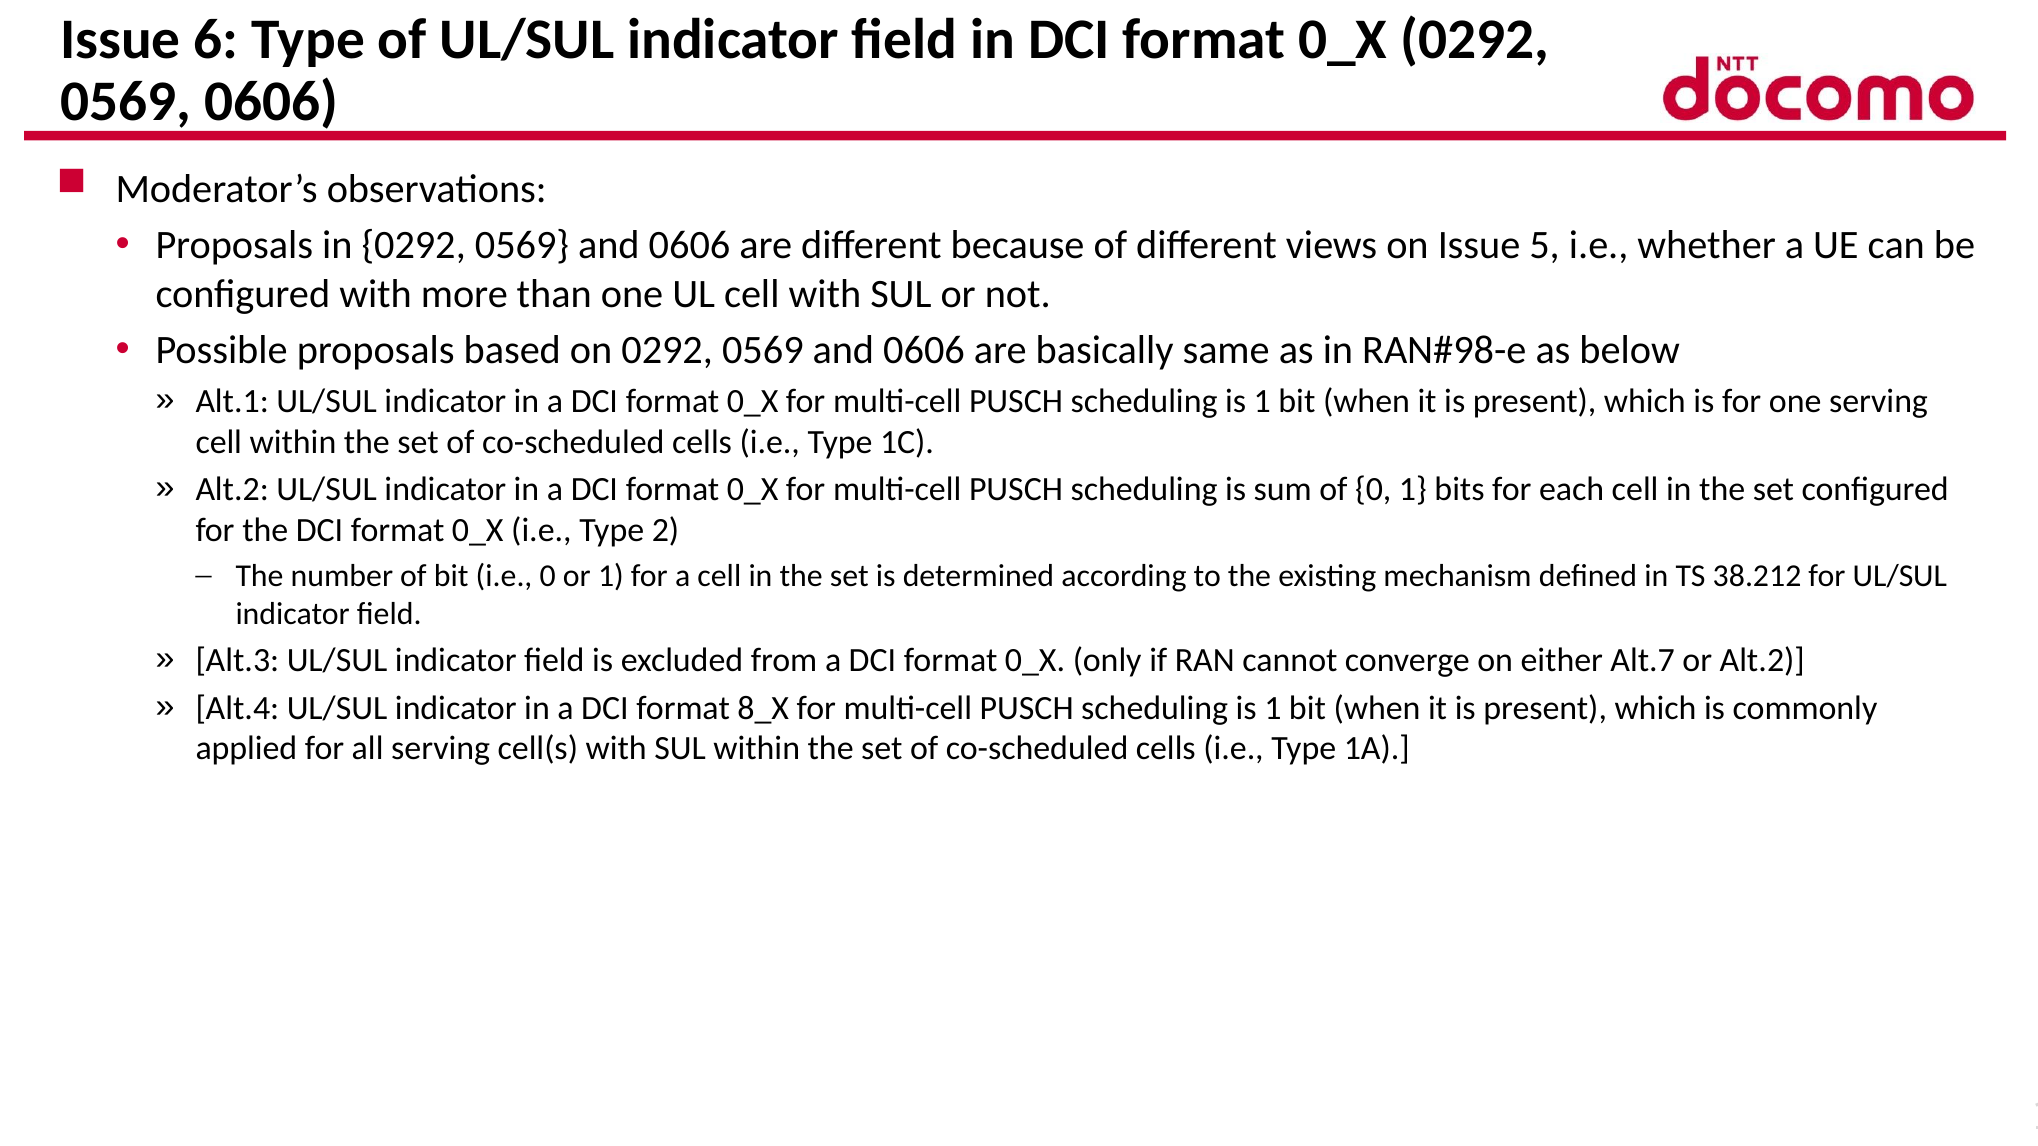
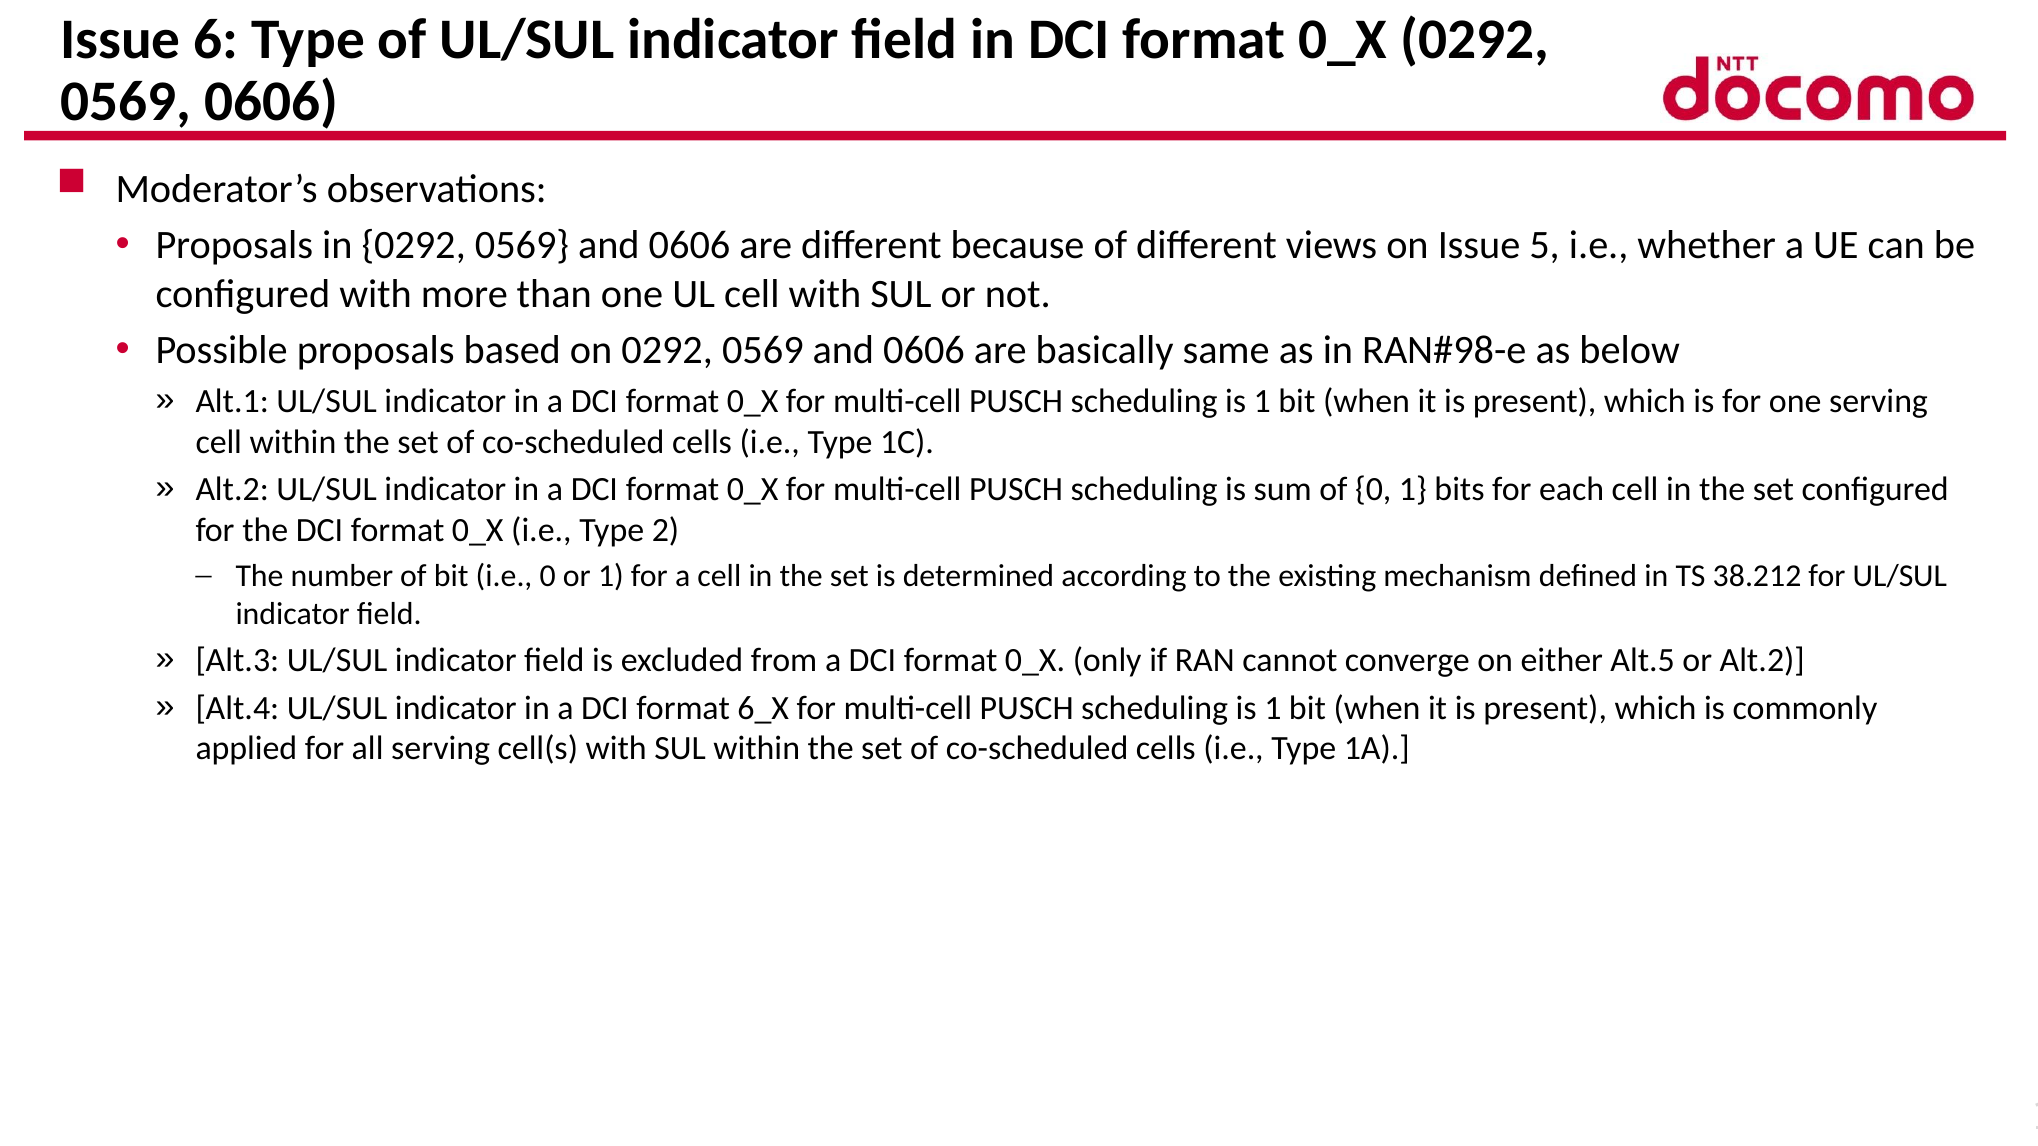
Alt.7: Alt.7 -> Alt.5 (1643, 661)
8_X: 8_X -> 6_X (763, 708)
